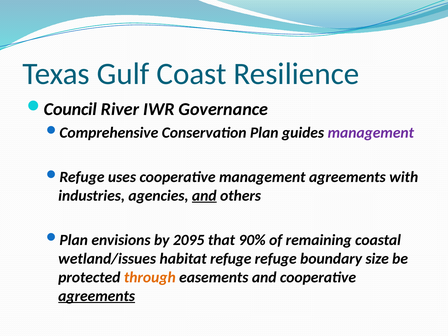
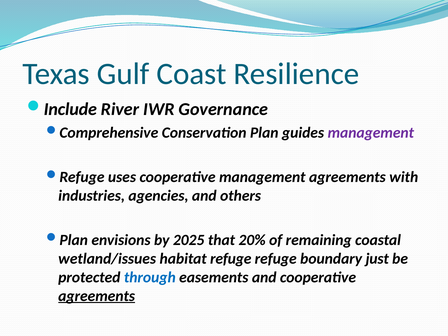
Council: Council -> Include (70, 109)
and underline: present -> none (204, 196)
2095: 2095 -> 2025 (189, 240)
90%: 90% -> 20% (252, 240)
size: size -> just (377, 259)
through colour: orange -> blue (150, 277)
